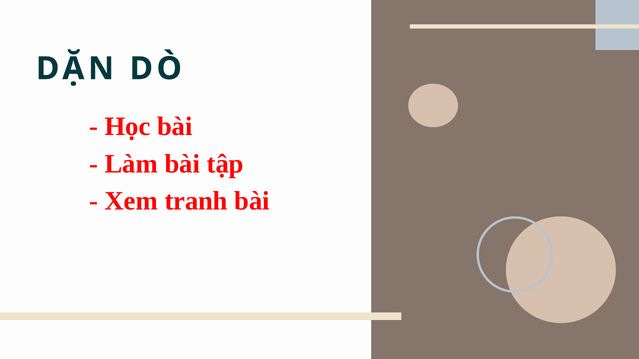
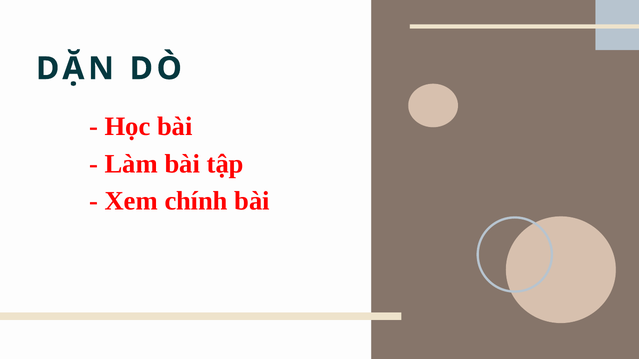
tranh: tranh -> chính (196, 201)
